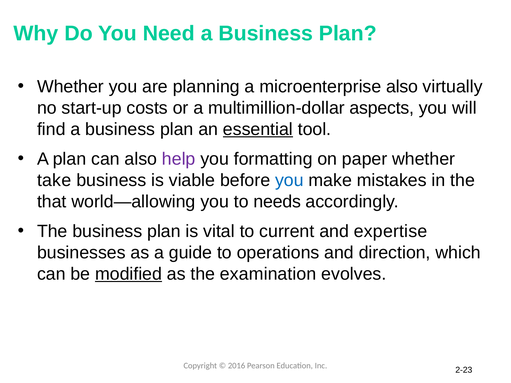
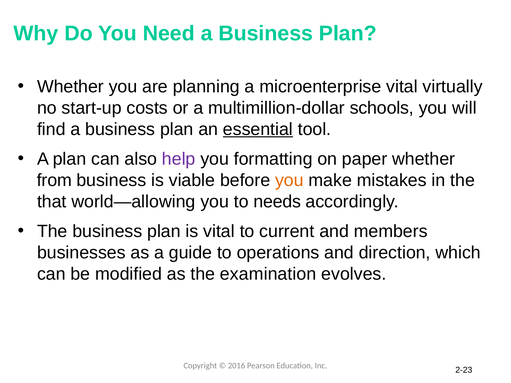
microenterprise also: also -> vital (402, 87)
aspects: aspects -> schools (382, 108)
take: take -> from (54, 180)
you colour: blue -> orange (289, 180)
expertise: expertise -> members (391, 231)
modified underline: present -> none (129, 274)
